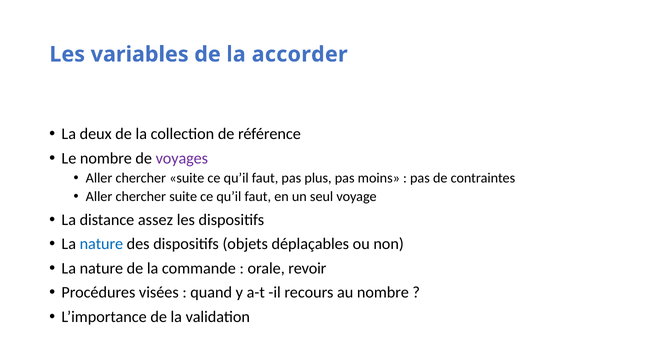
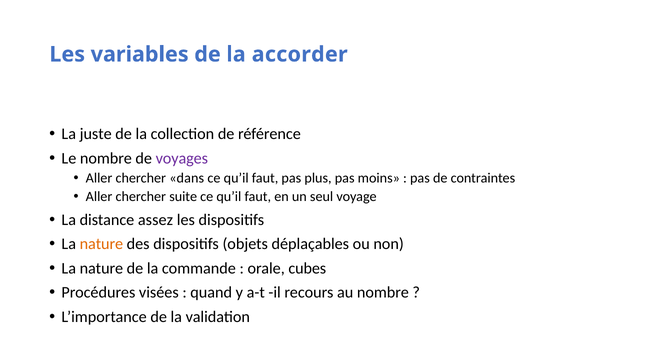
deux: deux -> juste (96, 134)
suite: suite -> dans (187, 178)
nature colour: blue -> orange (101, 244)
revoir: revoir -> cubes (307, 268)
